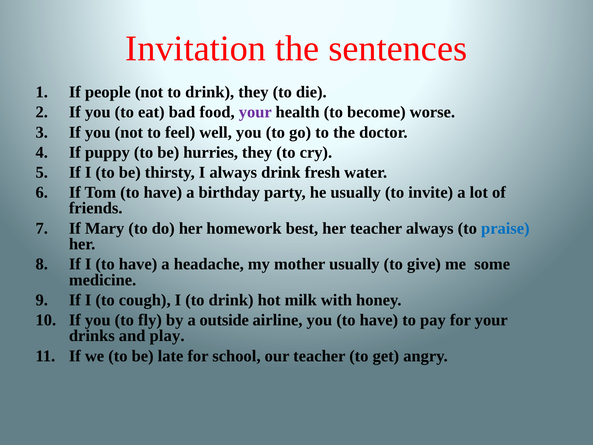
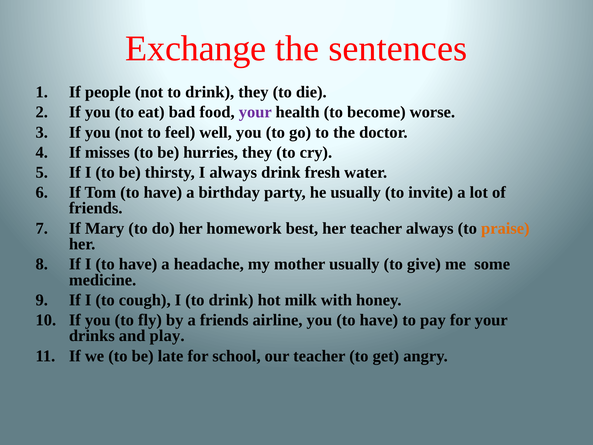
Invitation: Invitation -> Exchange (196, 48)
puppy: puppy -> misses (107, 152)
praise colour: blue -> orange (505, 228)
a outside: outside -> friends (224, 320)
